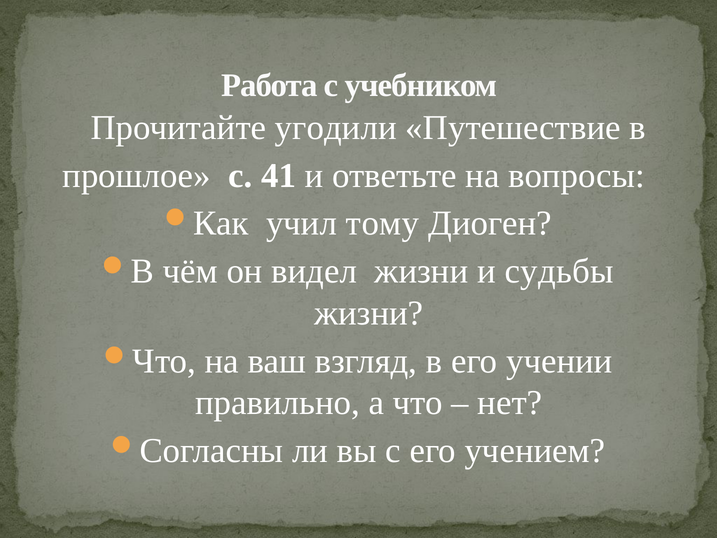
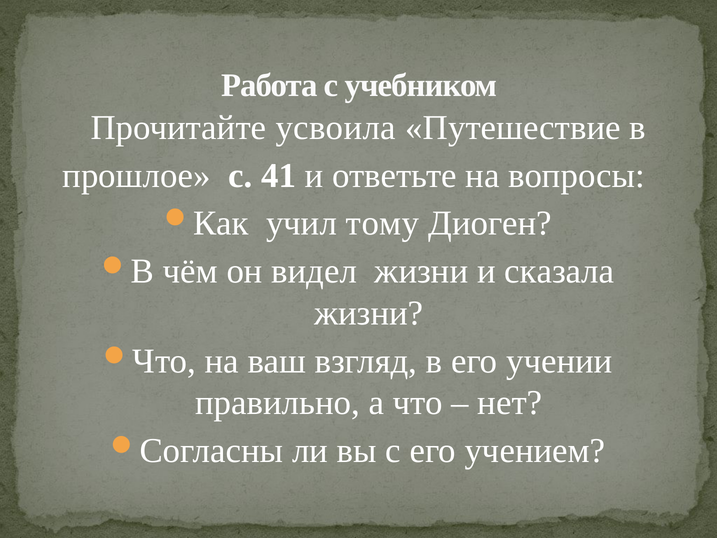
угодили: угодили -> усвоила (336, 128)
судьбы: судьбы -> сказала (559, 271)
